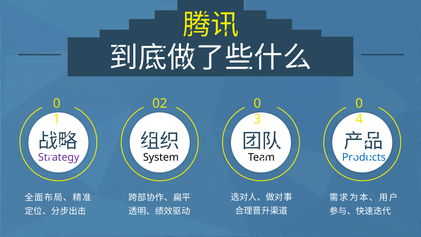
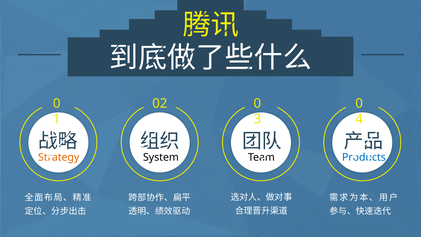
Strategy colour: purple -> orange (59, 157)
